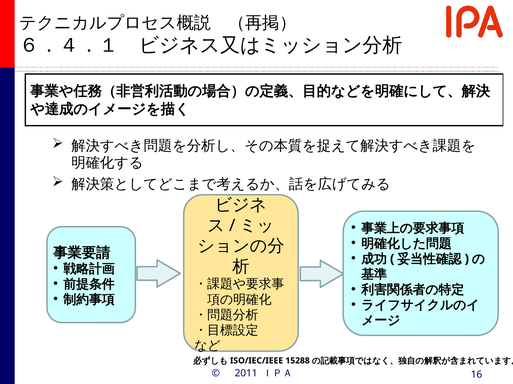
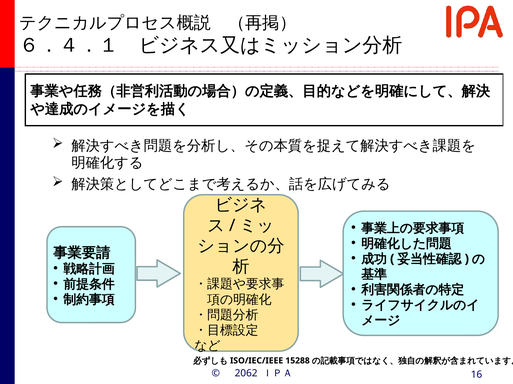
2011: 2011 -> 2062 (246, 374)
